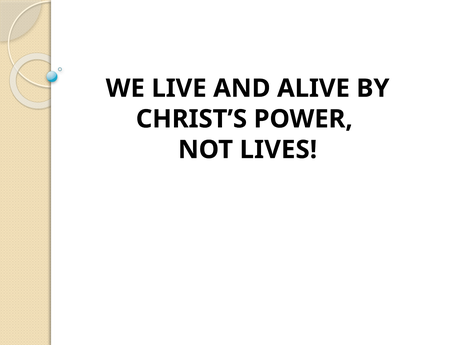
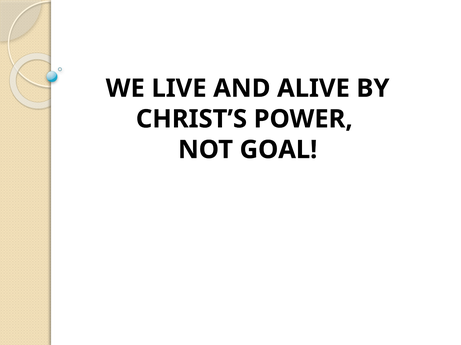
LIVES: LIVES -> GOAL (278, 150)
